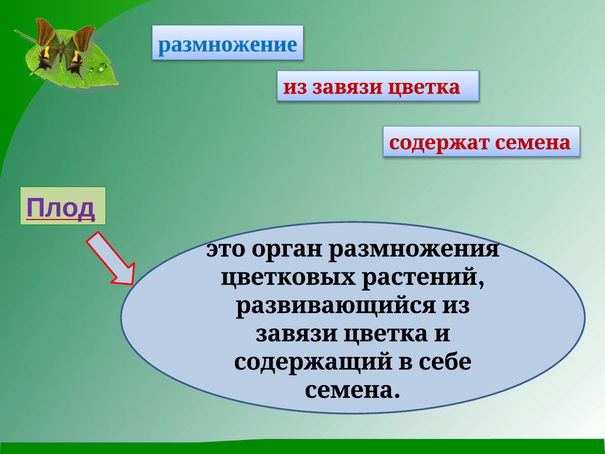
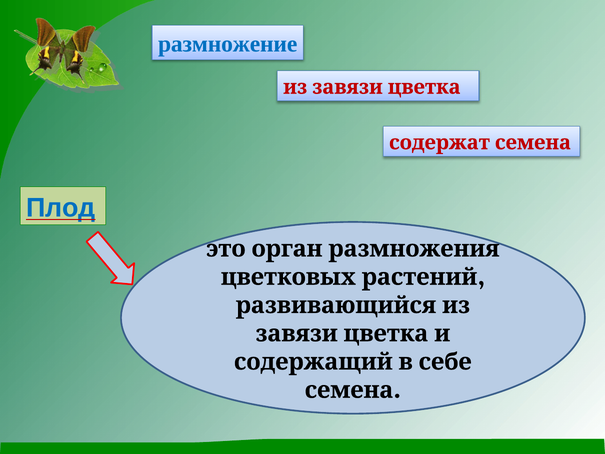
Плод colour: purple -> blue (61, 208)
